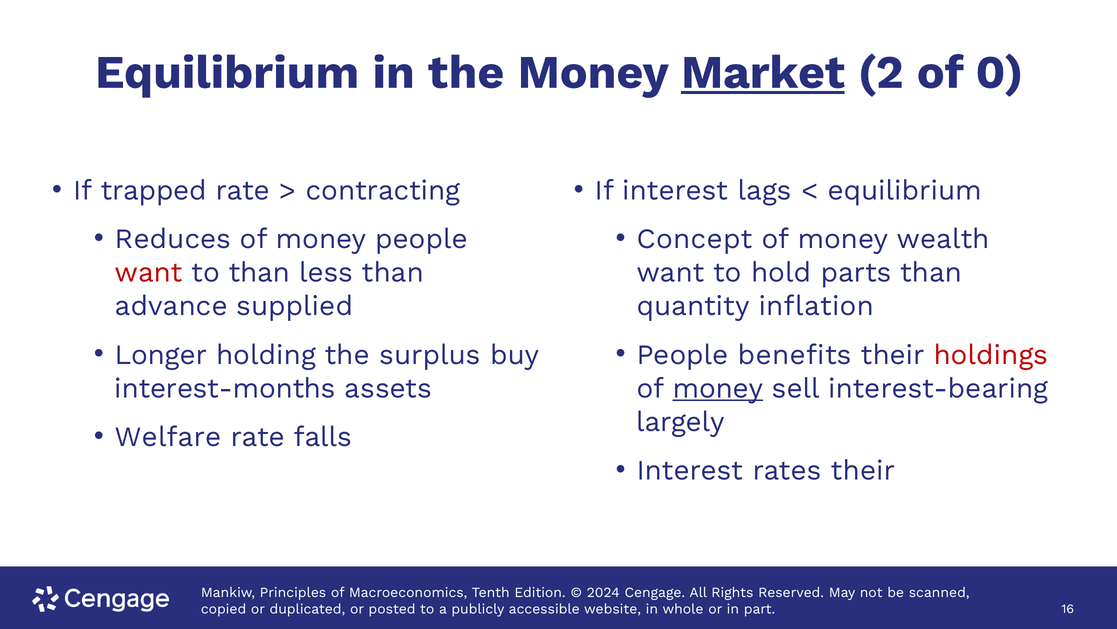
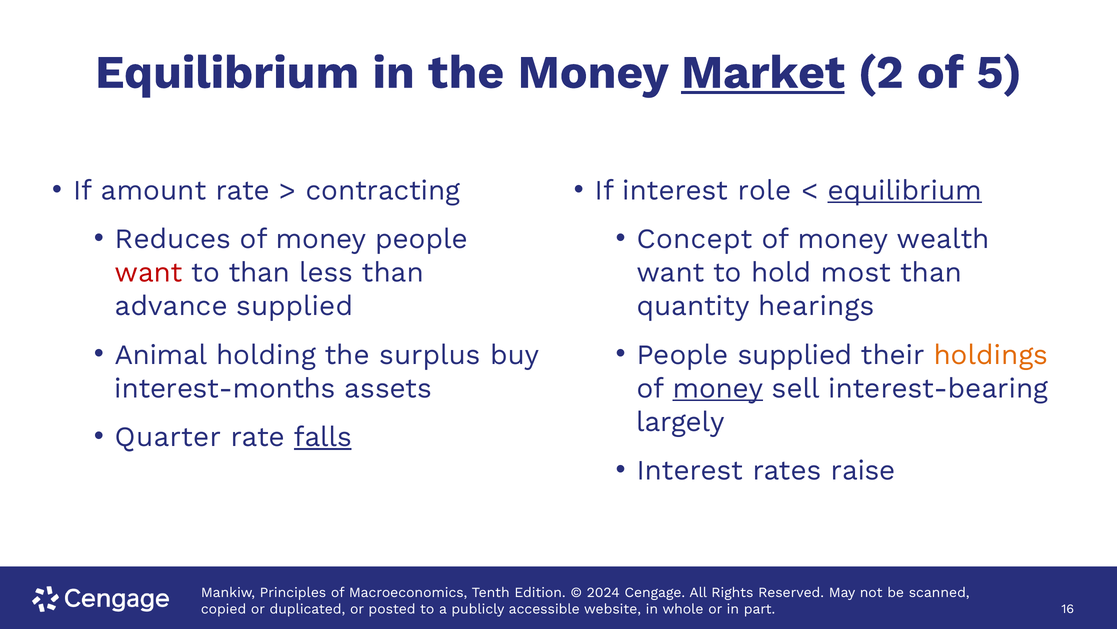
0: 0 -> 5 (999, 72)
trapped: trapped -> amount (154, 190)
lags: lags -> role (765, 190)
equilibrium underline: none -> present (905, 190)
parts: parts -> most (856, 272)
inflation: inflation -> hearings (816, 306)
Longer: Longer -> Animal (161, 354)
People benefits: benefits -> supplied (795, 354)
holdings colour: red -> orange (991, 354)
Welfare: Welfare -> Quarter (168, 437)
falls underline: none -> present (323, 437)
rates their: their -> raise (863, 470)
